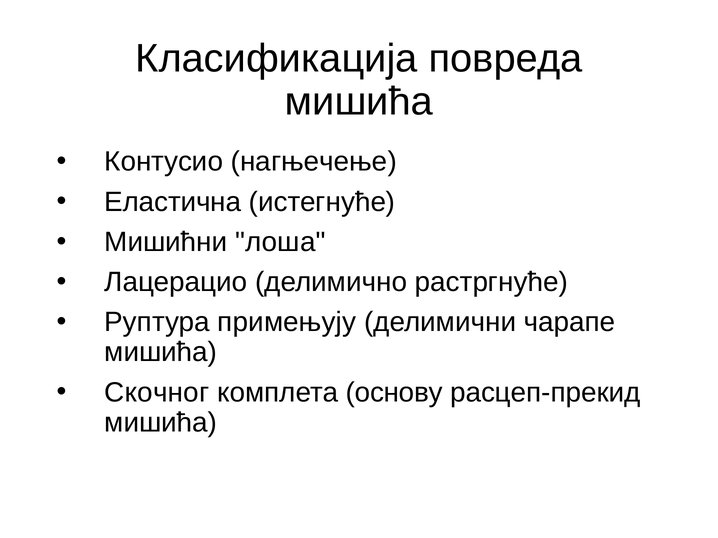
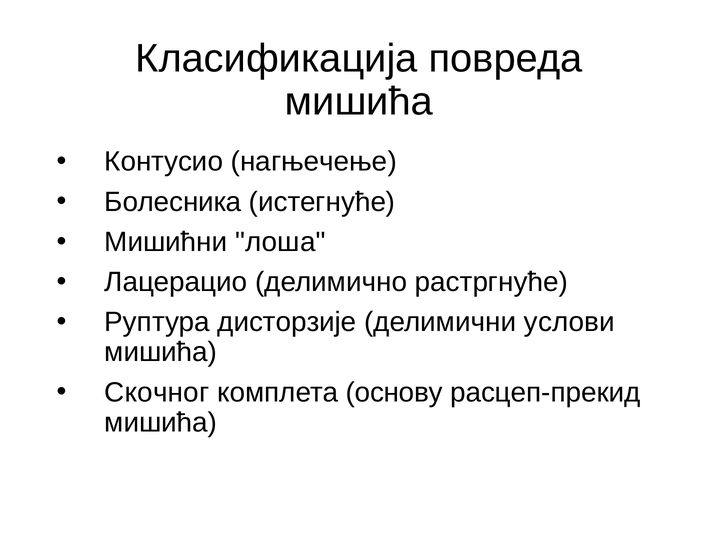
Еластична: Еластична -> Болесника (173, 202)
примењују: примењују -> дисторзије (287, 322)
чарапе: чарапе -> услови (569, 322)
